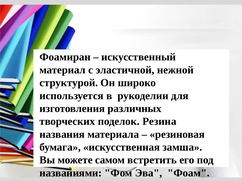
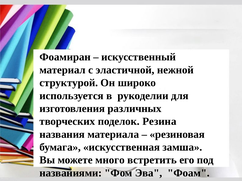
самом: самом -> много (110, 160)
